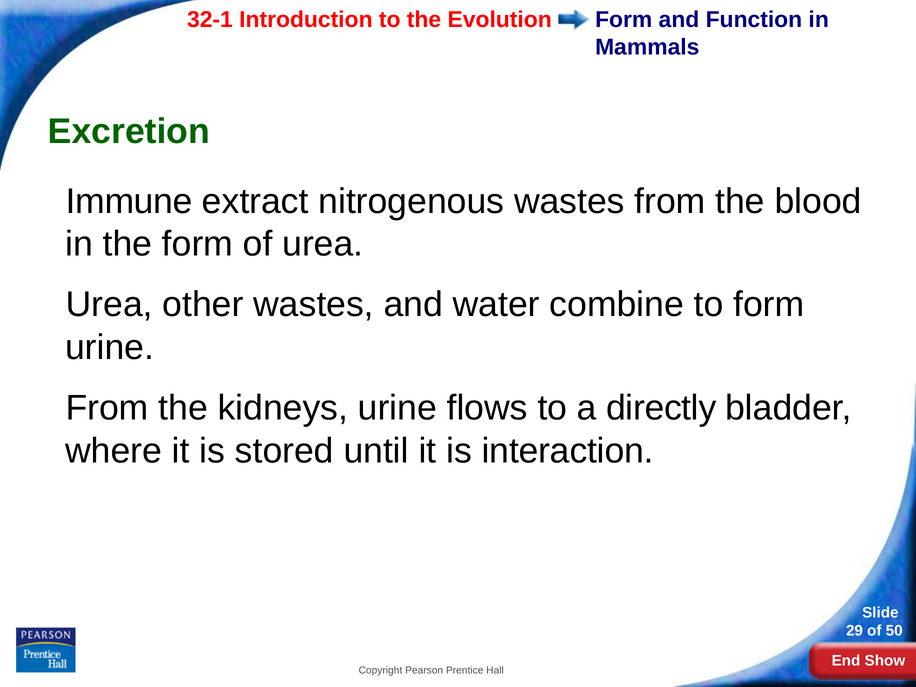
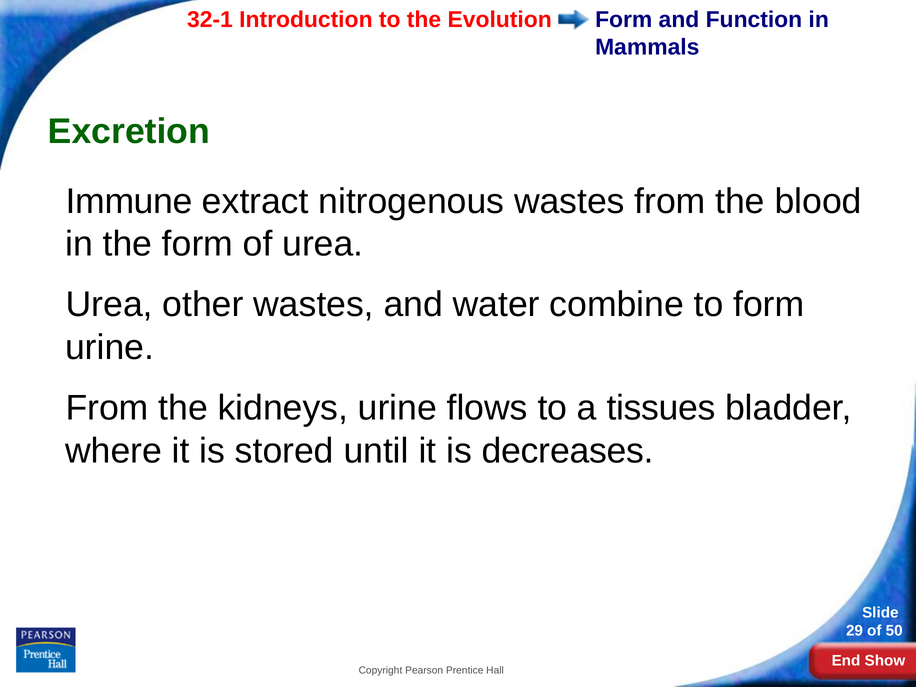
directly: directly -> tissues (661, 408)
interaction: interaction -> decreases (568, 451)
